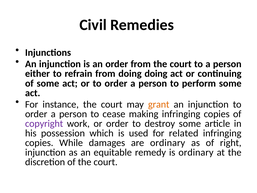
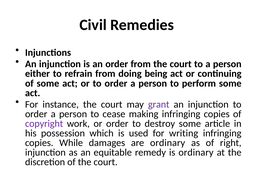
doing doing: doing -> being (156, 74)
grant colour: orange -> purple (159, 104)
related: related -> writing (184, 133)
